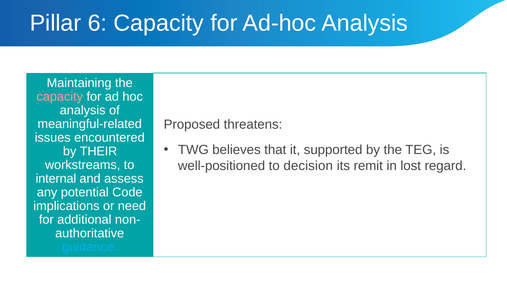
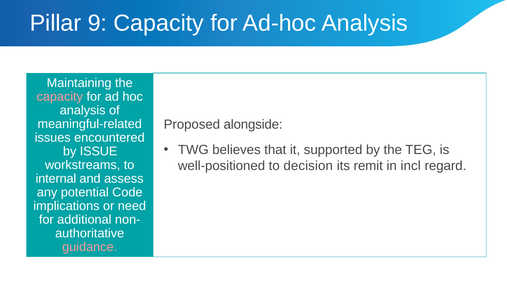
6: 6 -> 9 (97, 23)
threatens: threatens -> alongside (253, 125)
THEIR: THEIR -> ISSUE (99, 151)
lost: lost -> incl (411, 166)
guidance colour: light blue -> pink (90, 247)
